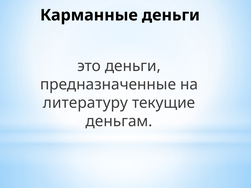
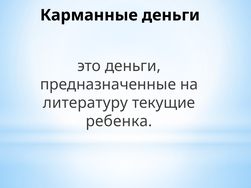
деньгам: деньгам -> ребенка (119, 121)
